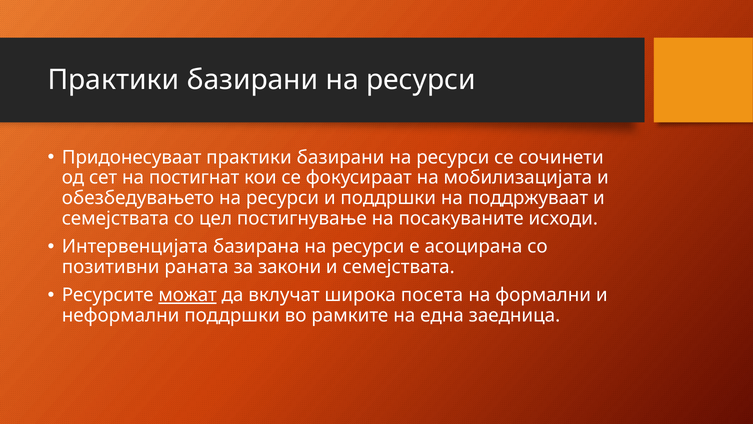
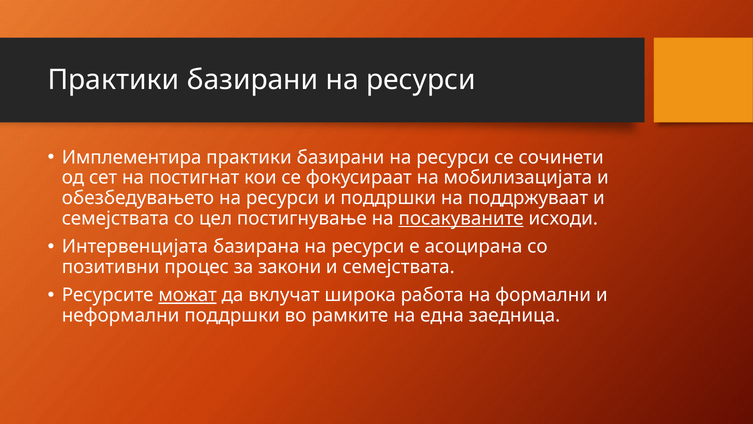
Придонесуваат: Придонесуваат -> Имплементира (132, 157)
посакуваните underline: none -> present (461, 218)
раната: раната -> процес (197, 267)
посета: посета -> работа (432, 295)
